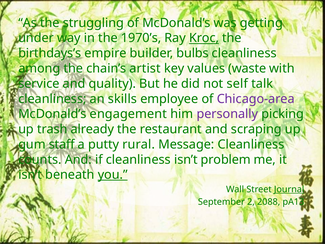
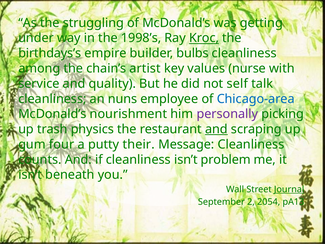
1970’s: 1970’s -> 1998’s (141, 38)
waste: waste -> nurse (247, 68)
skills: skills -> nuns (122, 99)
Chicago-area colour: purple -> blue (256, 99)
engagement: engagement -> nourishment (128, 114)
already: already -> physics (92, 129)
and underline: none -> present (216, 129)
staff: staff -> four (62, 144)
rural: rural -> their (139, 144)
you underline: present -> none (113, 175)
2088: 2088 -> 2054 (269, 202)
